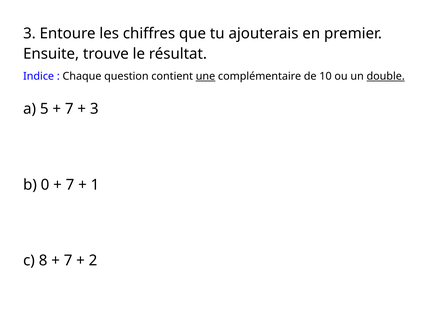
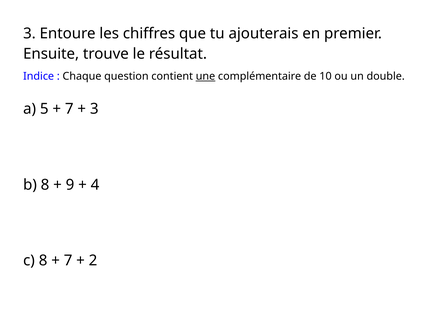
double underline: present -> none (386, 76)
b 0: 0 -> 8 (45, 184)
7: 7 -> 9 (70, 184)
1: 1 -> 4 (95, 184)
